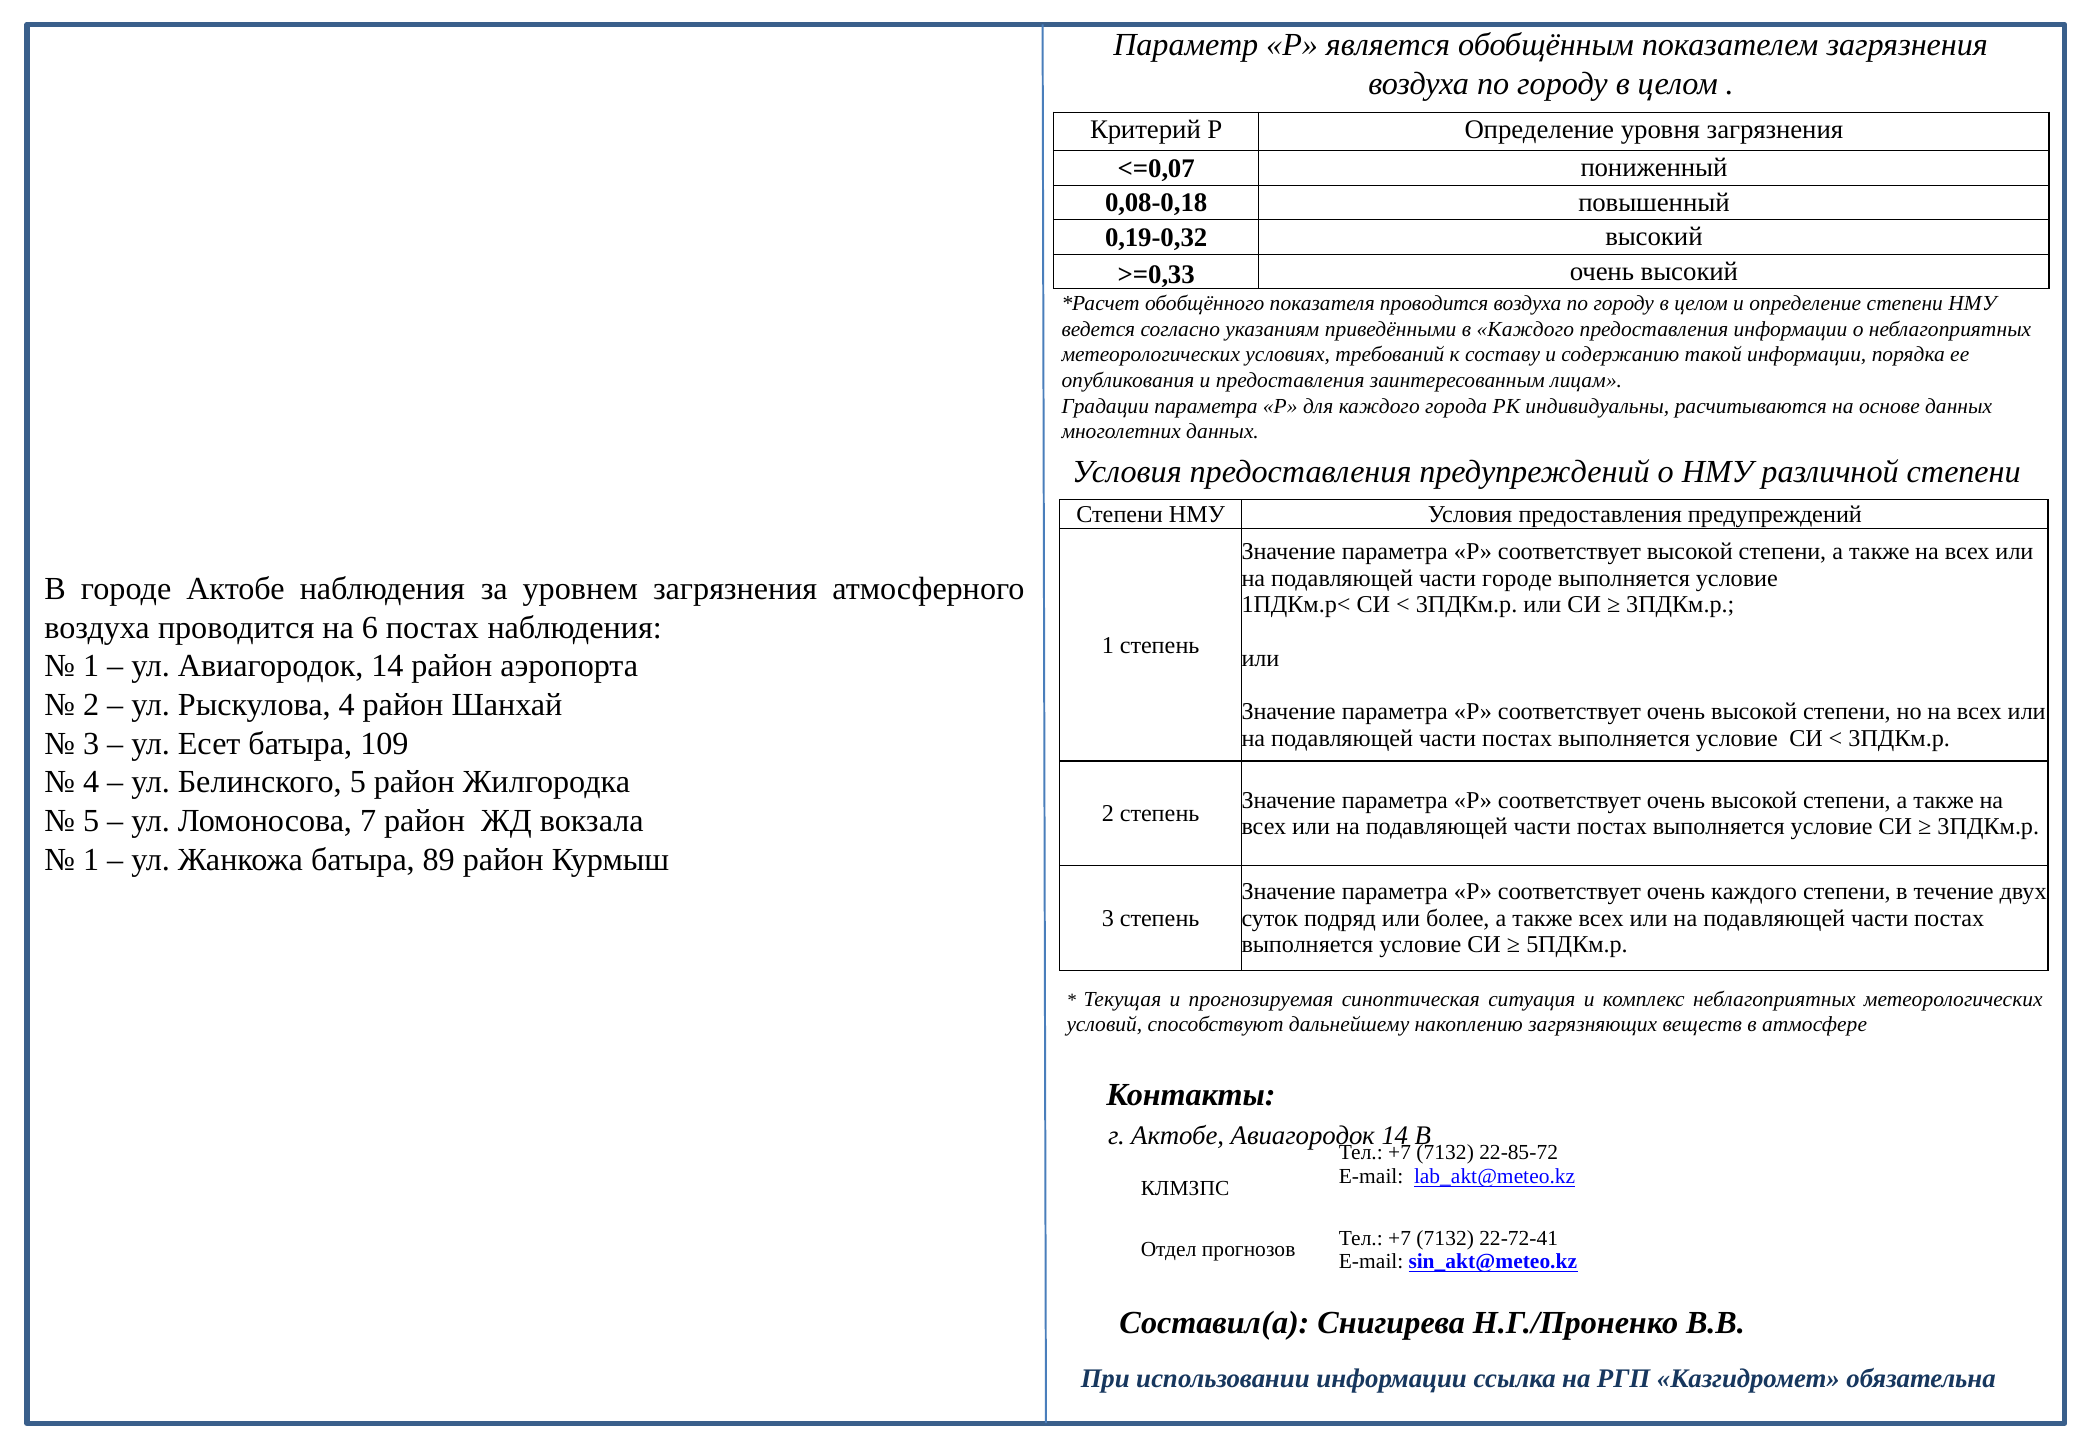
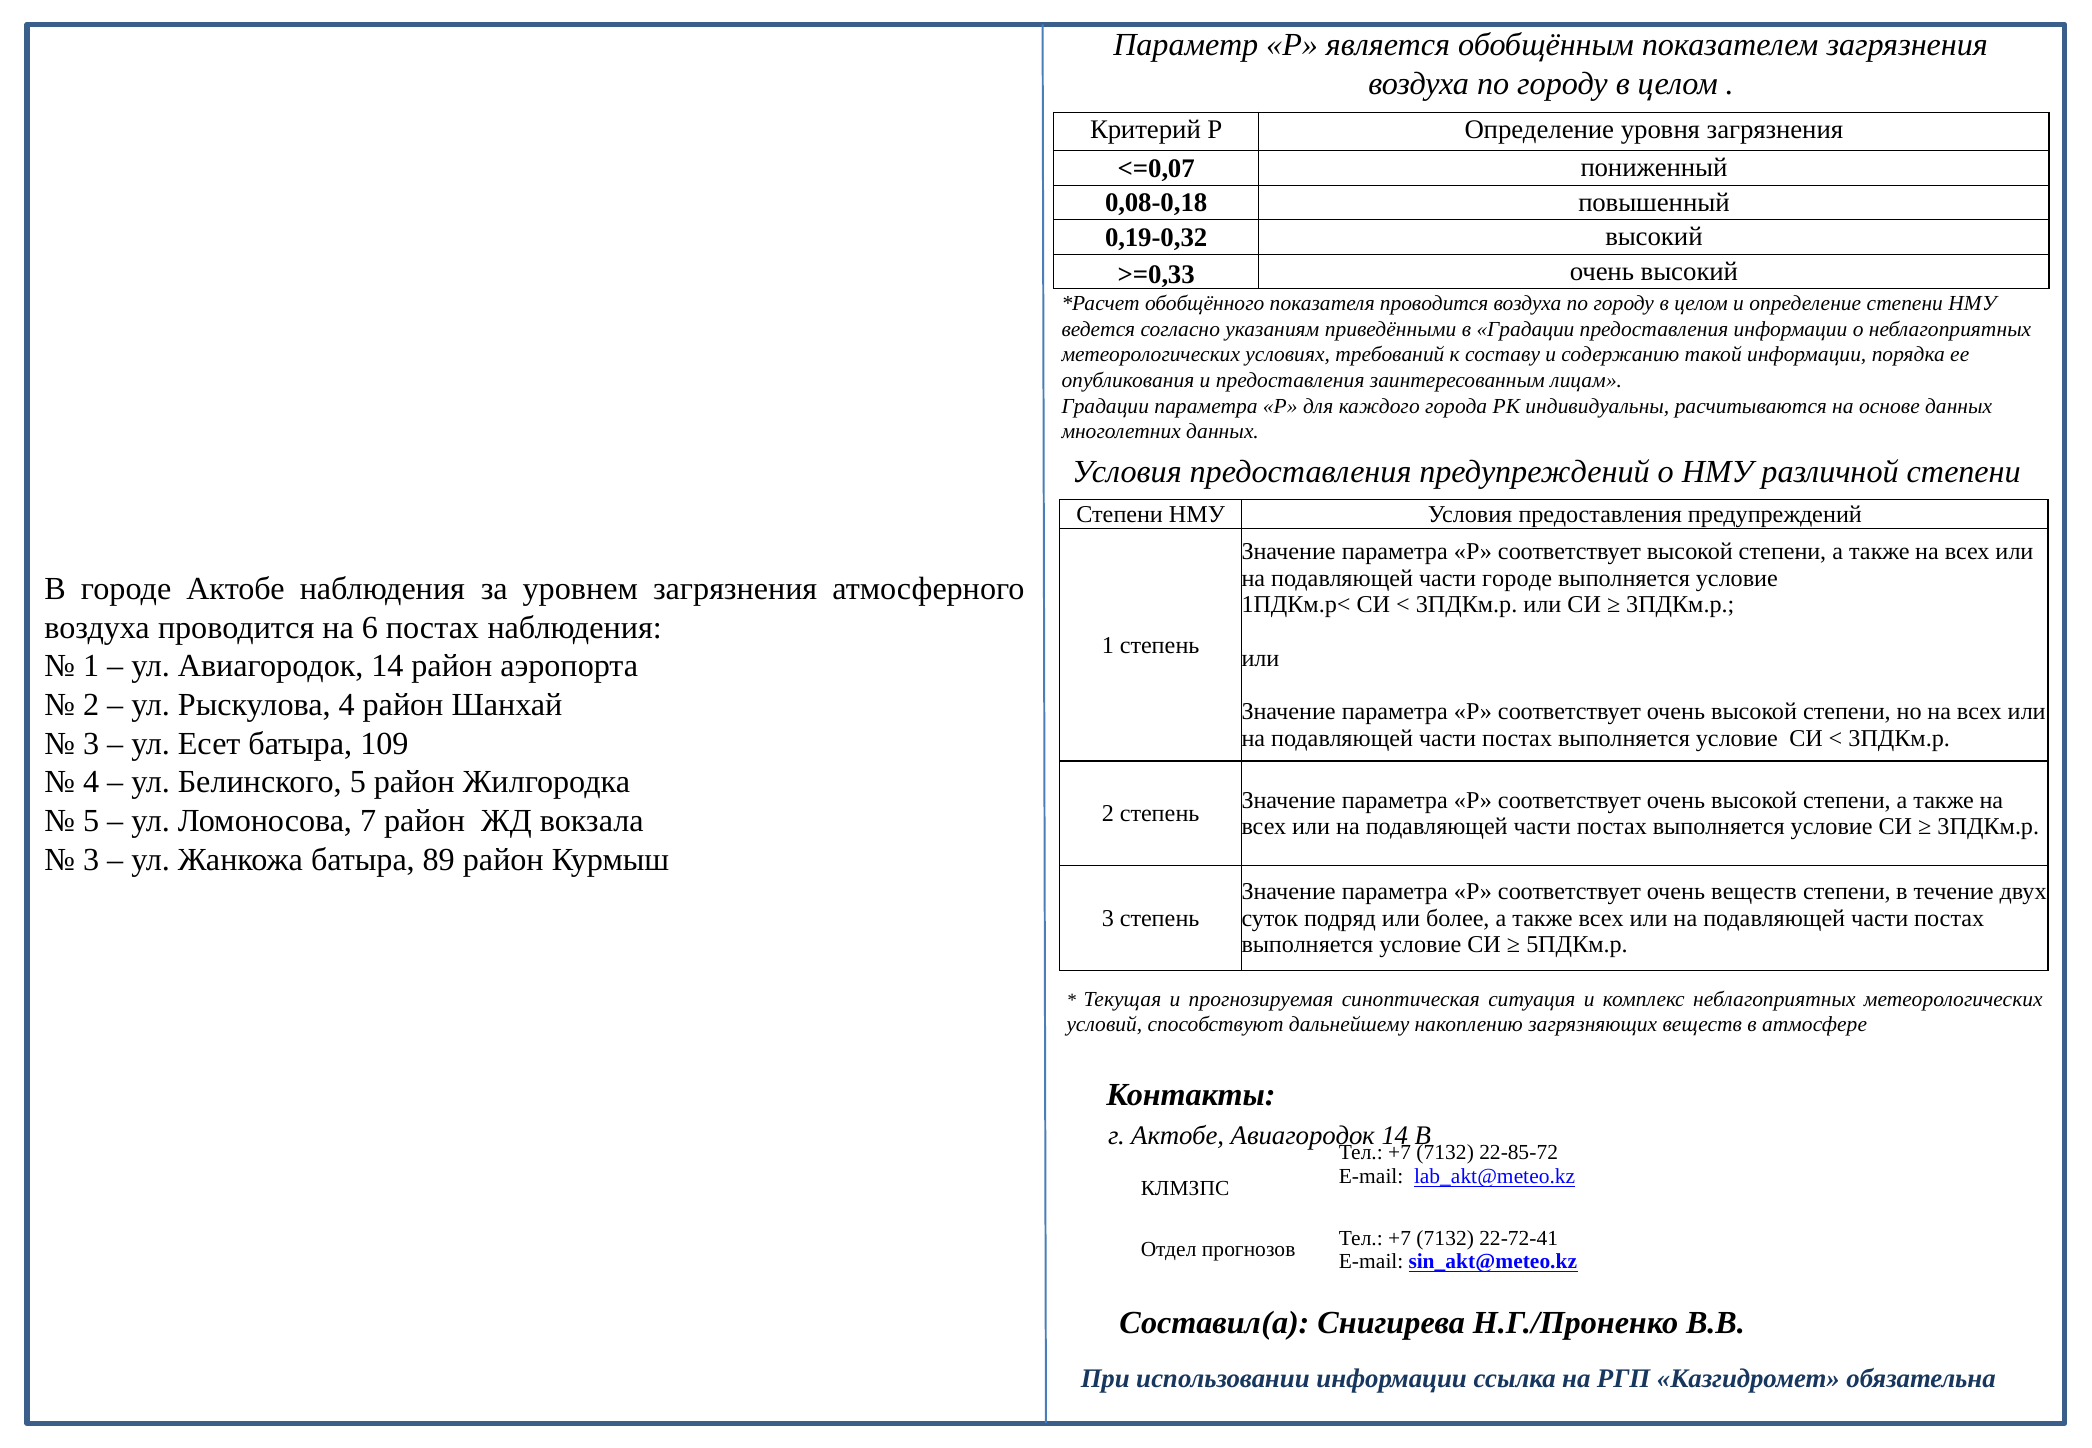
в Каждого: Каждого -> Градации (1525, 329)
1: 1 -> 3 (91, 860)
очень каждого: каждого -> веществ (1754, 892)
